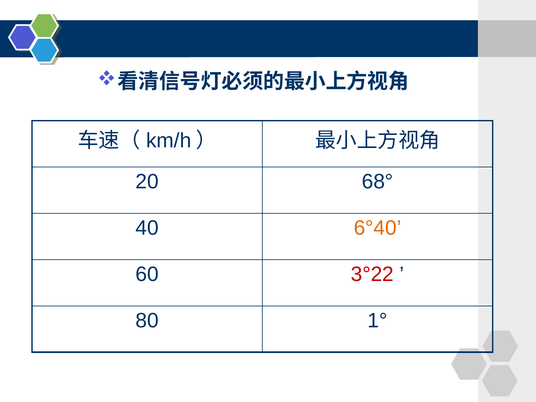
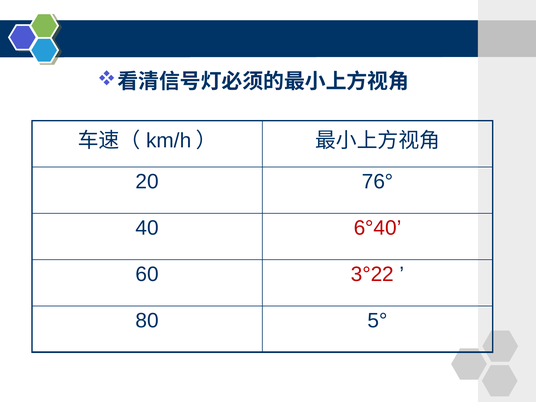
68°: 68° -> 76° (378, 182)
6°40 colour: orange -> red (378, 228)
1°: 1° -> 5° (378, 321)
